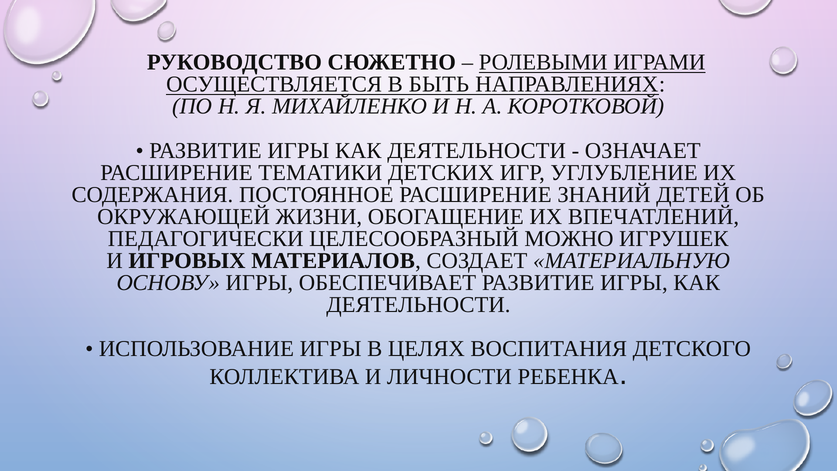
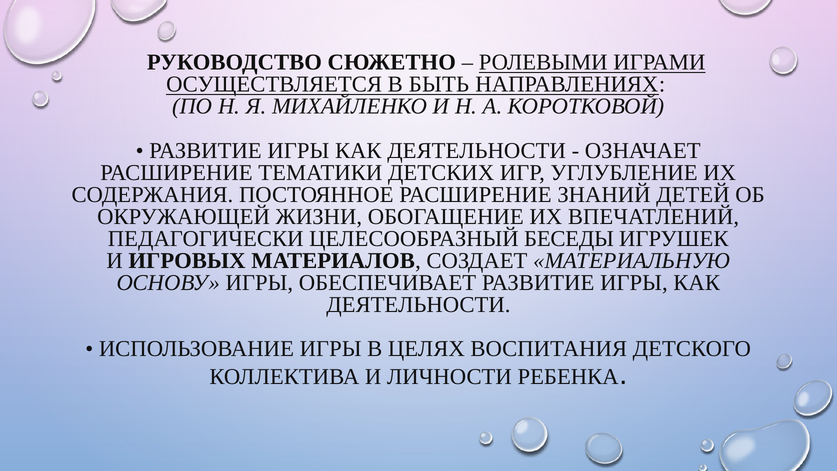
МОЖНО: МОЖНО -> БЕСЕДЫ (569, 239)
